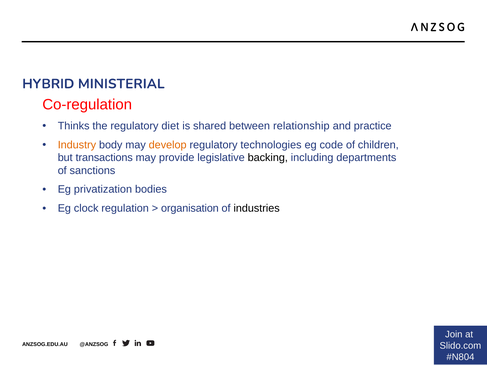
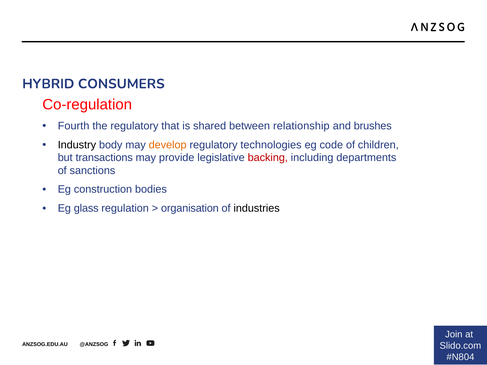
MINISTERIAL: MINISTERIAL -> CONSUMERS (121, 84)
Thinks: Thinks -> Fourth (74, 126)
diet: diet -> that (170, 126)
practice: practice -> brushes (373, 126)
Industry colour: orange -> black (77, 145)
backing colour: black -> red (268, 158)
privatization: privatization -> construction (103, 190)
clock: clock -> glass (86, 209)
